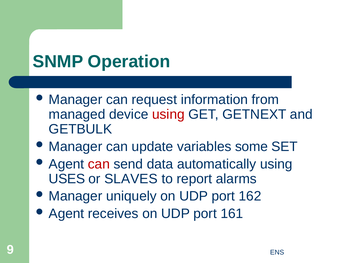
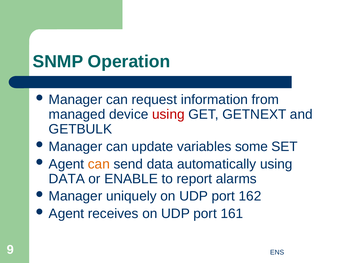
can colour: red -> orange (99, 164)
USES: USES -> DATA (67, 178)
SLAVES: SLAVES -> ENABLE (131, 178)
